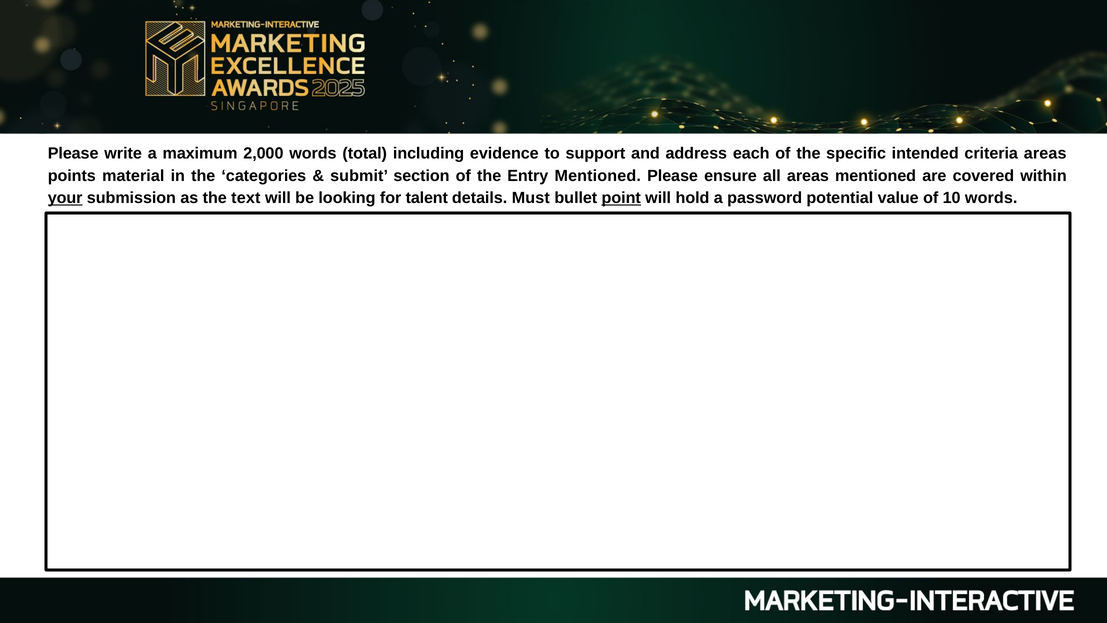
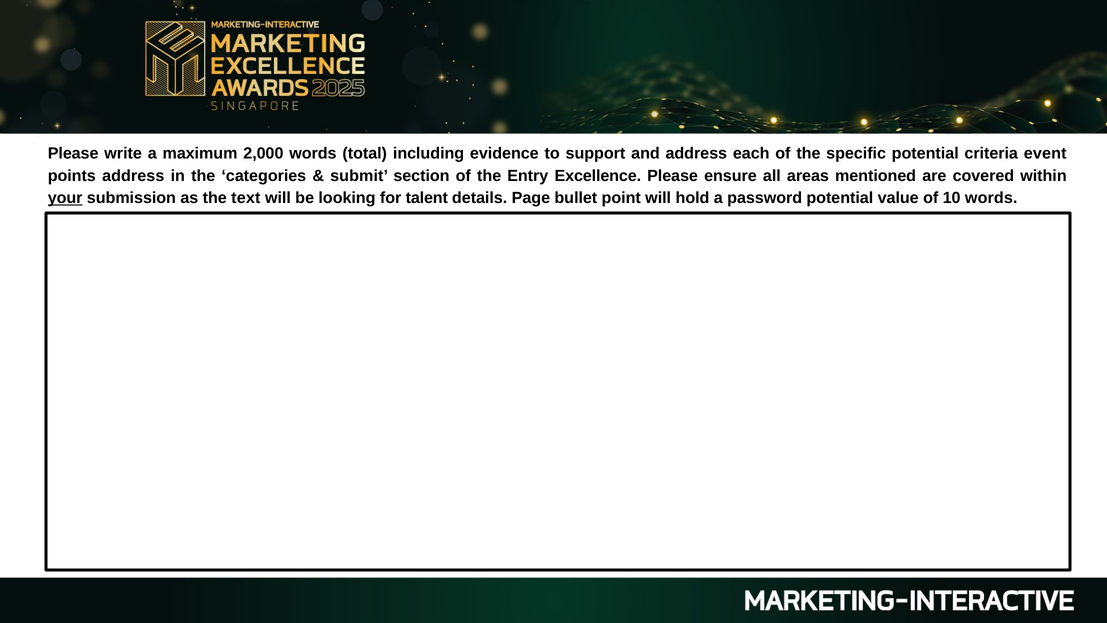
specific intended: intended -> potential (925, 153)
criteria areas: areas -> event (1045, 153)
points material: material -> address (133, 176)
Entry Mentioned: Mentioned -> Excellence (598, 176)
Must: Must -> Page (531, 198)
point underline: present -> none (621, 198)
